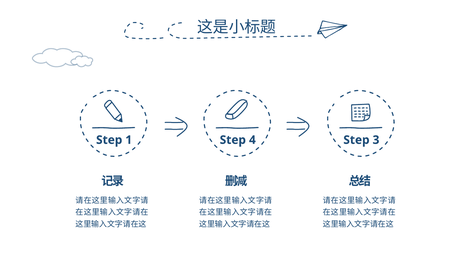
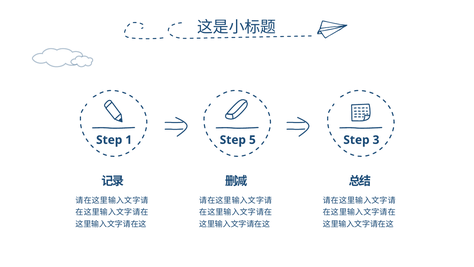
4: 4 -> 5 (252, 140)
